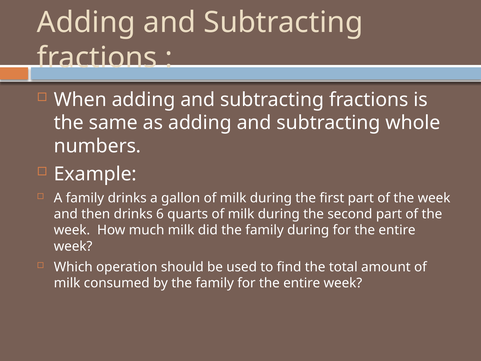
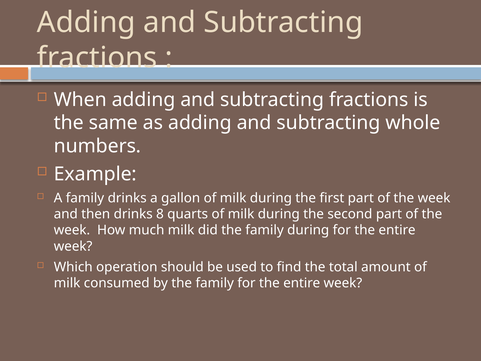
6: 6 -> 8 (160, 214)
